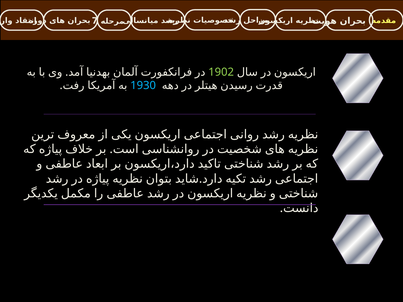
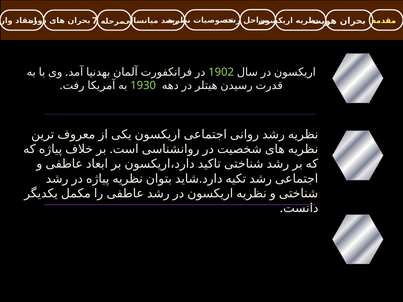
1930 colour: light blue -> light green (143, 86)
